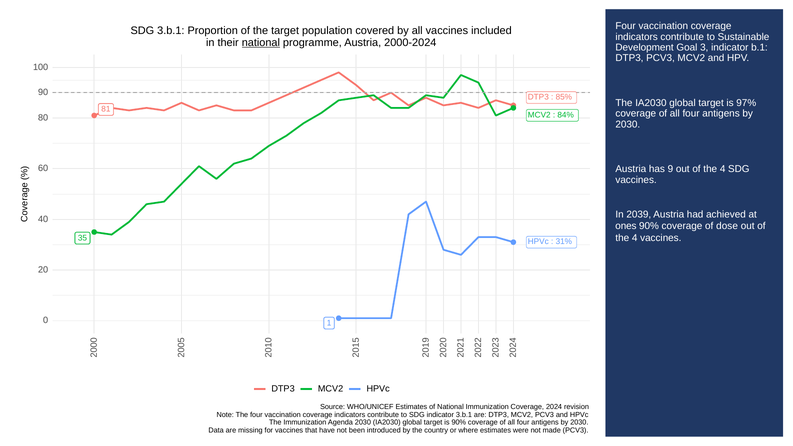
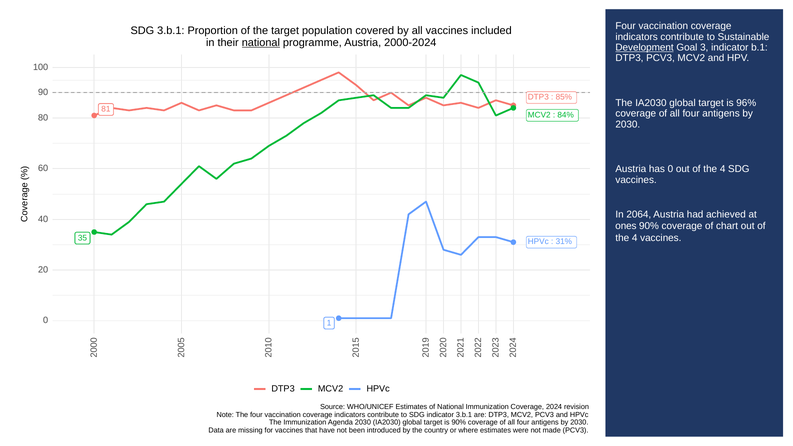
Development underline: none -> present (645, 47)
97%: 97% -> 96% (746, 103)
has 9: 9 -> 0 (670, 169)
2039: 2039 -> 2064 (639, 214)
dose: dose -> chart (727, 226)
